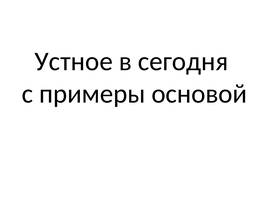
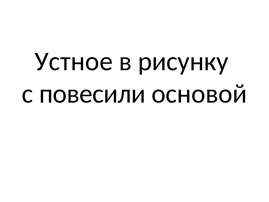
сегодня: сегодня -> рисунку (183, 61)
примеры: примеры -> повесили (92, 94)
